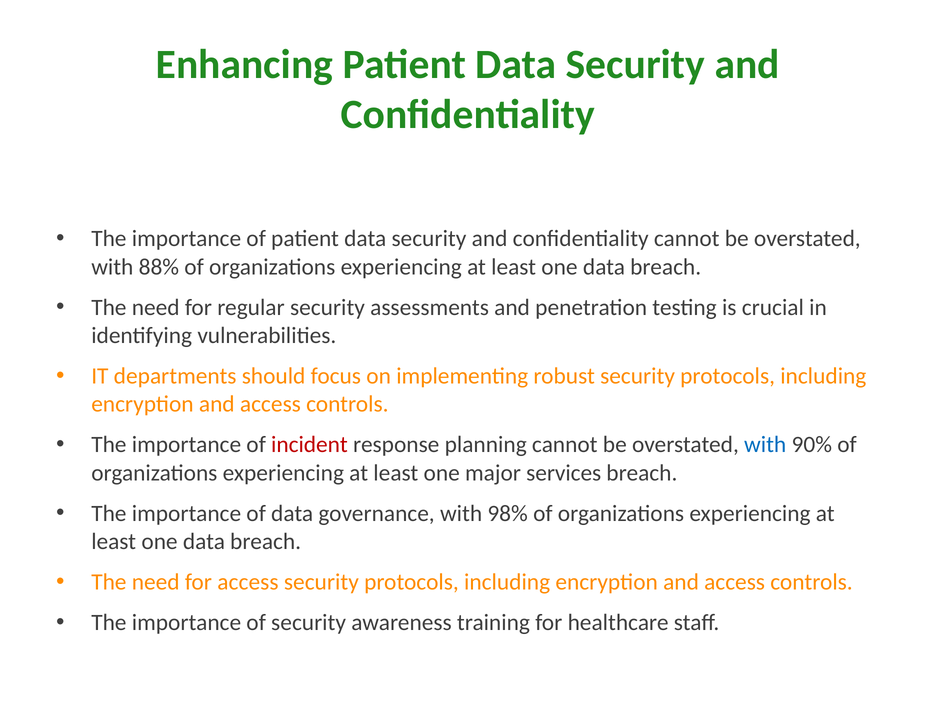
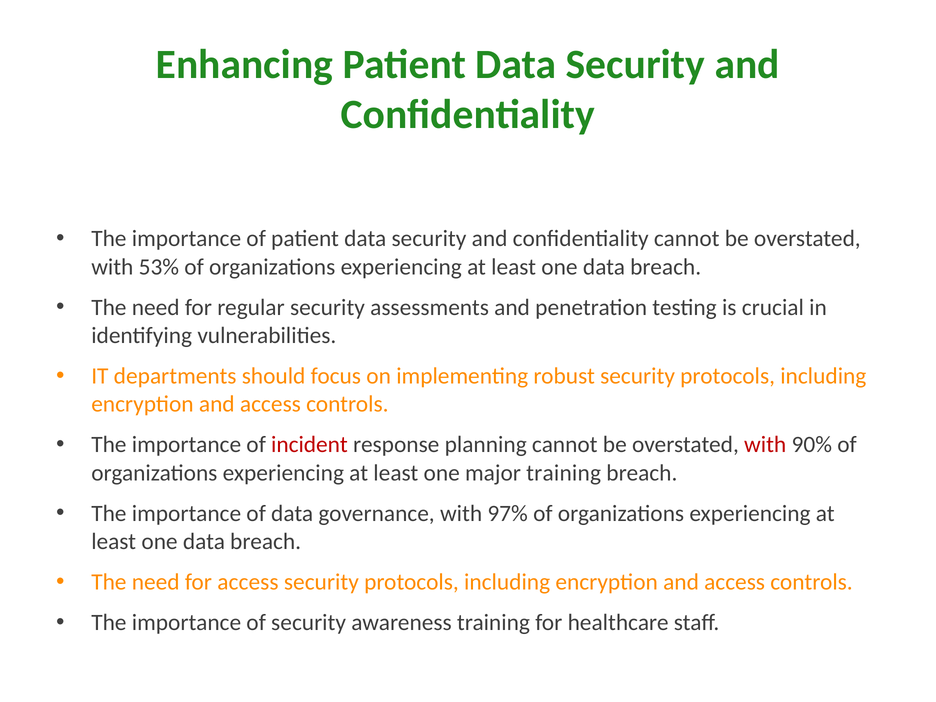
88%: 88% -> 53% (159, 267)
with colour: blue -> red (765, 445)
major services: services -> training (564, 473)
98%: 98% -> 97% (508, 513)
